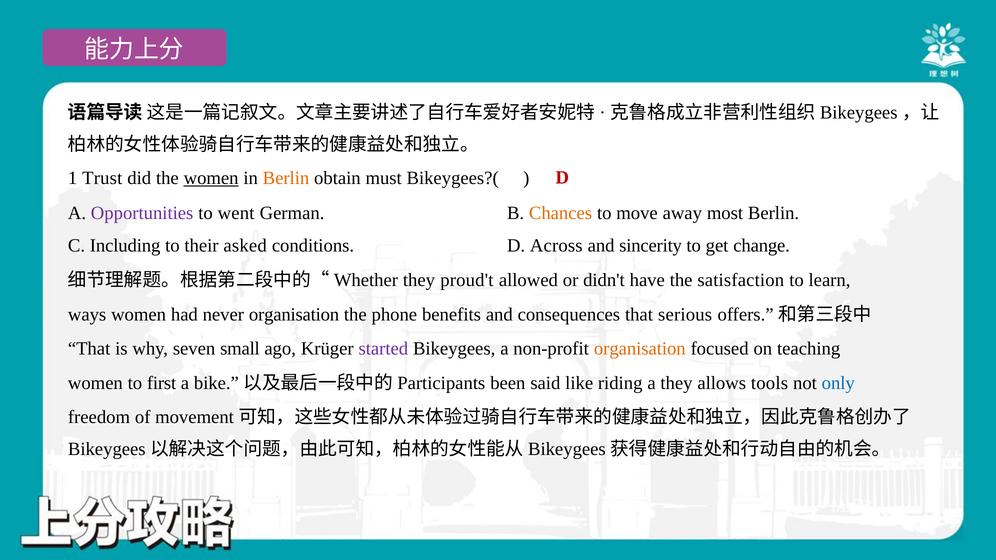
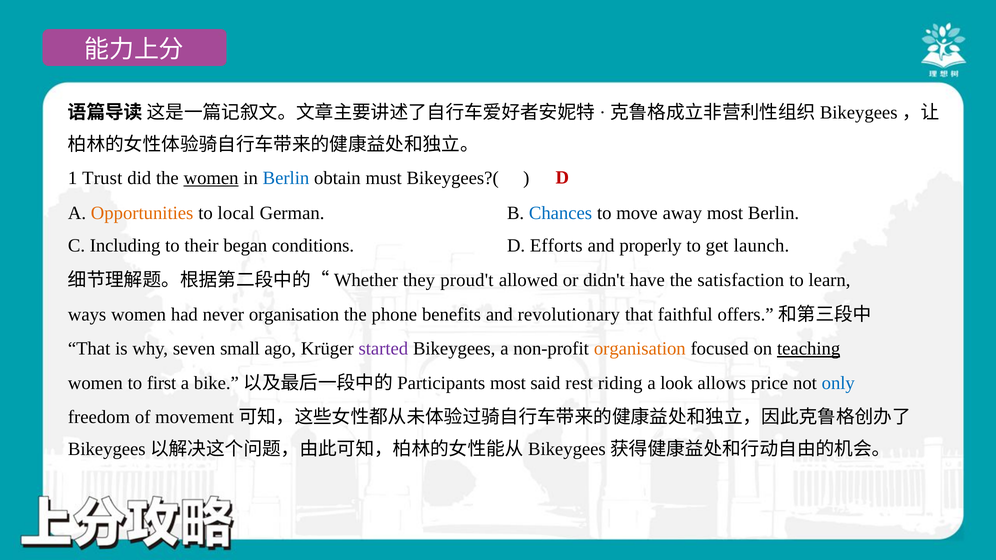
Berlin colour: orange -> blue (286, 178)
Opportunities colour: purple -> orange (142, 213)
went: went -> local (236, 213)
Chances colour: orange -> blue (561, 213)
asked: asked -> began (245, 246)
Across: Across -> Efforts (556, 246)
sincerity: sincerity -> properly (651, 246)
change: change -> launch (761, 246)
consequences: consequences -> revolutionary (569, 315)
serious: serious -> faithful (685, 315)
teaching underline: none -> present (809, 349)
been: been -> most (508, 383)
like: like -> rest (579, 383)
a they: they -> look (677, 383)
tools: tools -> price (770, 383)
